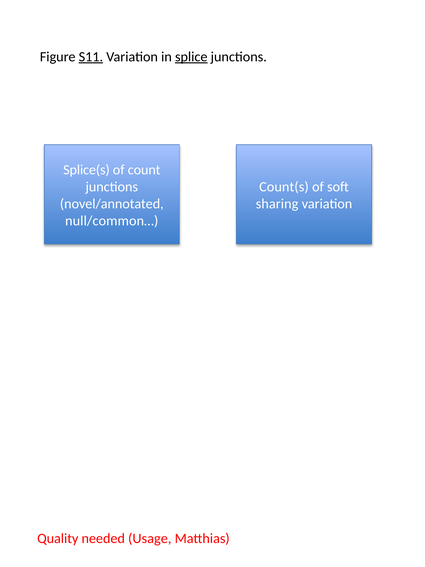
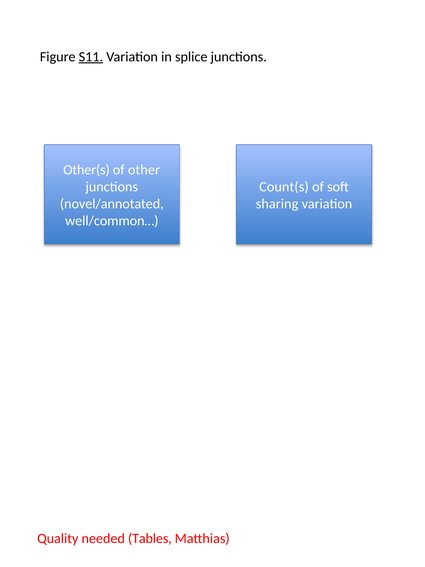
splice underline: present -> none (191, 57)
Splice(s: Splice(s -> Other(s (87, 170)
count: count -> other (144, 170)
null/common…: null/common… -> well/common… (112, 221)
Usage: Usage -> Tables (150, 538)
